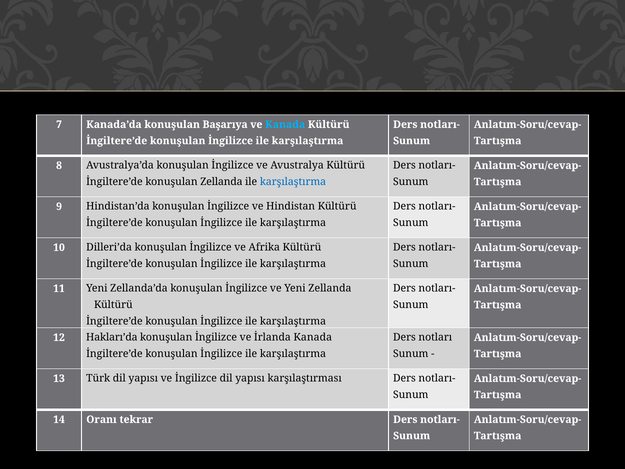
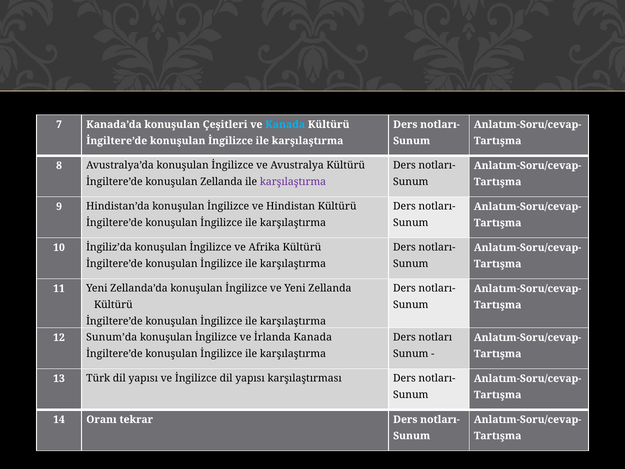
Başarıya: Başarıya -> Çeşitleri (225, 124)
karşılaştırma colour: blue -> purple (293, 182)
Dilleri’da: Dilleri’da -> İngiliz’da (109, 247)
Hakları’da: Hakları’da -> Sunum’da (112, 337)
